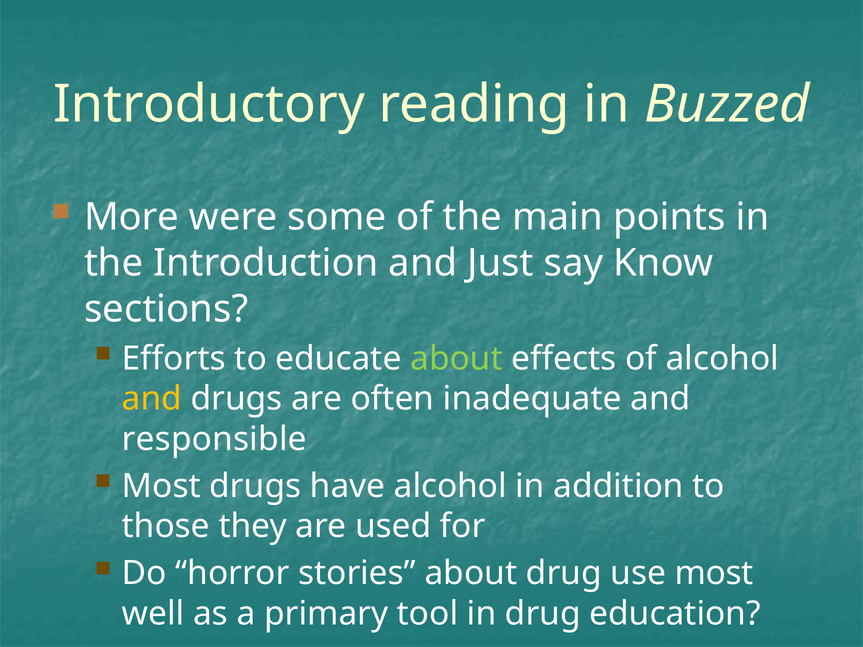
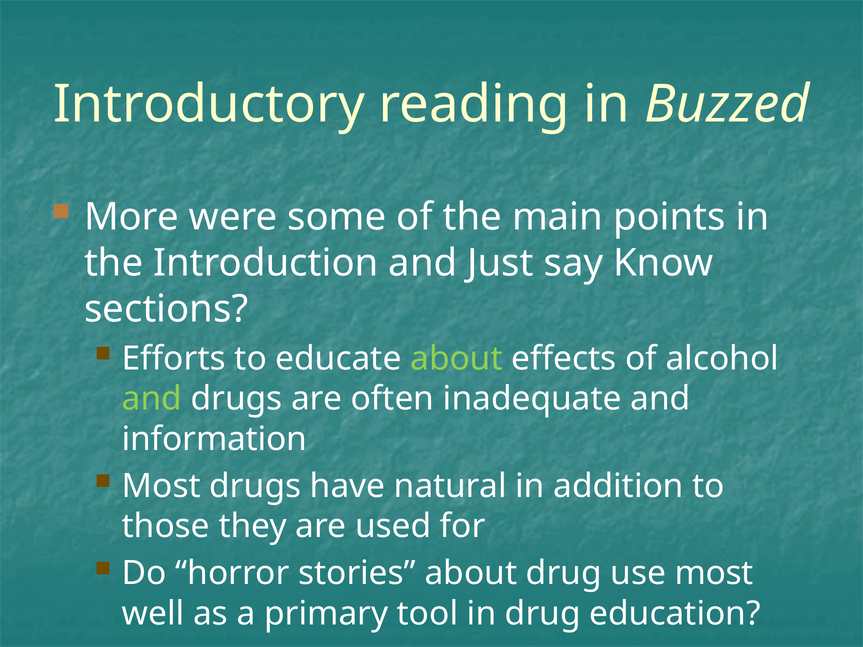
and colour: yellow -> light green (152, 399)
responsible: responsible -> information (215, 439)
have alcohol: alcohol -> natural (450, 486)
